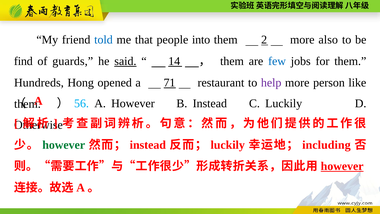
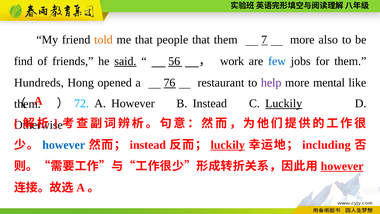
told colour: blue -> orange (103, 40)
people into: into -> that (201, 40)
2: 2 -> 7 (264, 40)
guards: guards -> friends (73, 61)
14: 14 -> 56 (174, 61)
them: them -> work (232, 61)
71: 71 -> 76 (169, 83)
person: person -> mental (329, 83)
56: 56 -> 72 (82, 103)
Luckily underline: none -> present (284, 103)
however colour: green -> blue (64, 145)
luckily underline: none -> present (228, 145)
